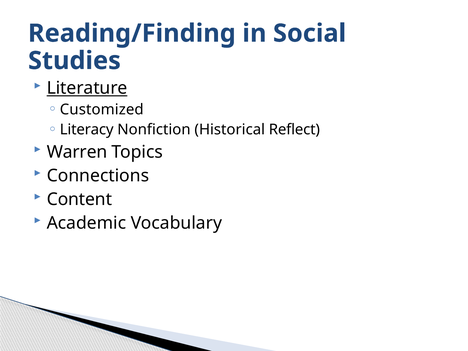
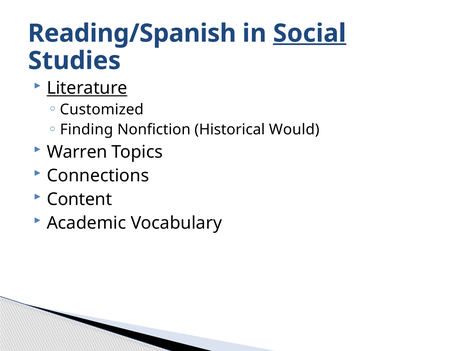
Reading/Finding: Reading/Finding -> Reading/Spanish (132, 33)
Social underline: none -> present (310, 33)
Literacy: Literacy -> Finding (87, 130)
Reflect: Reflect -> Would (294, 130)
